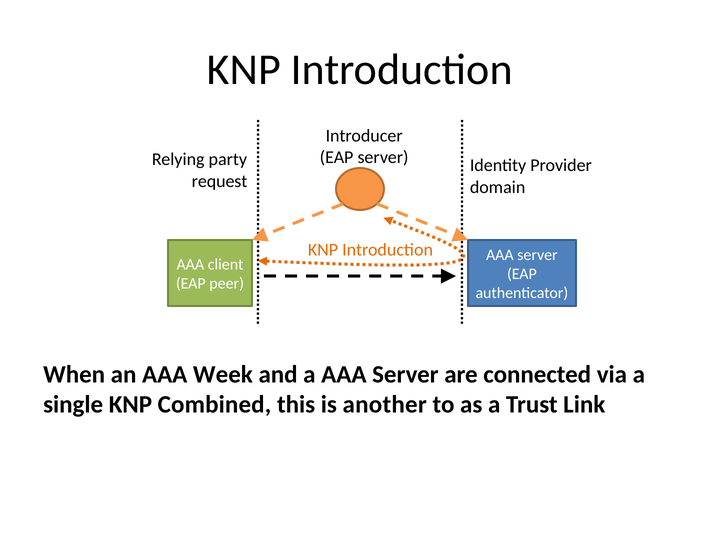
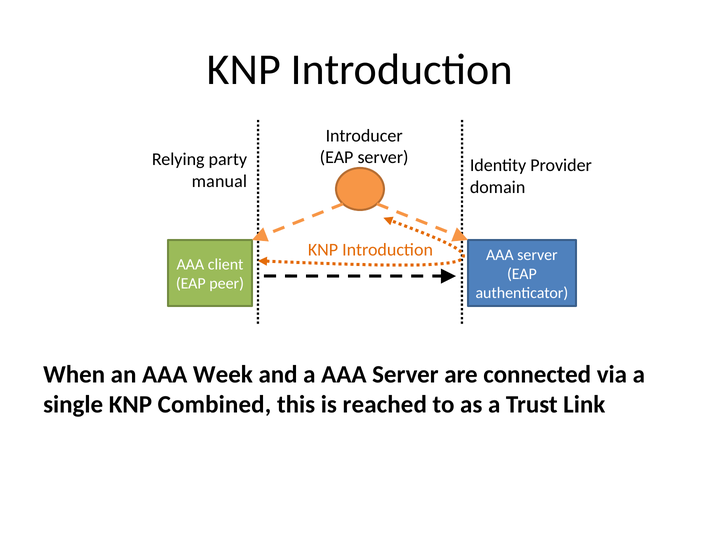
request: request -> manual (219, 181)
another: another -> reached (385, 404)
